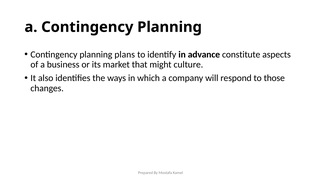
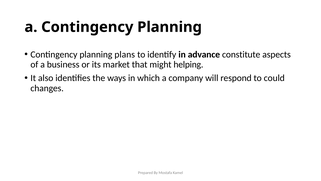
culture: culture -> helping (188, 64)
those: those -> could (274, 78)
